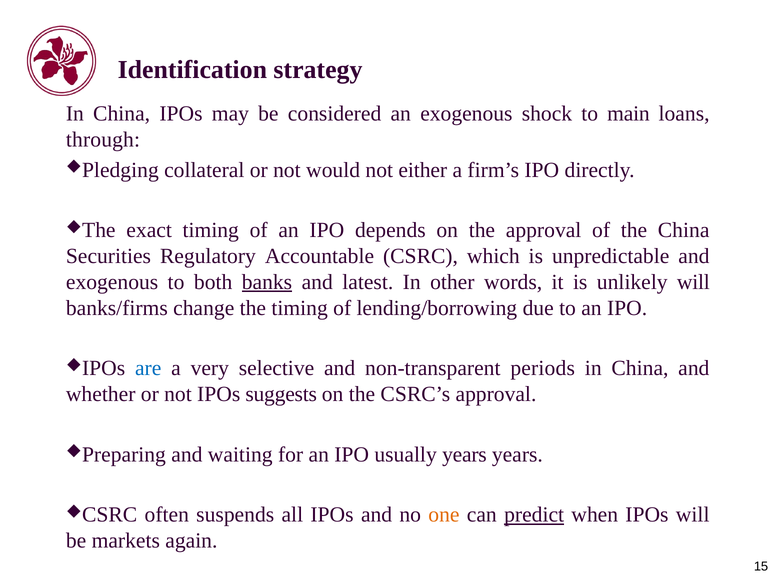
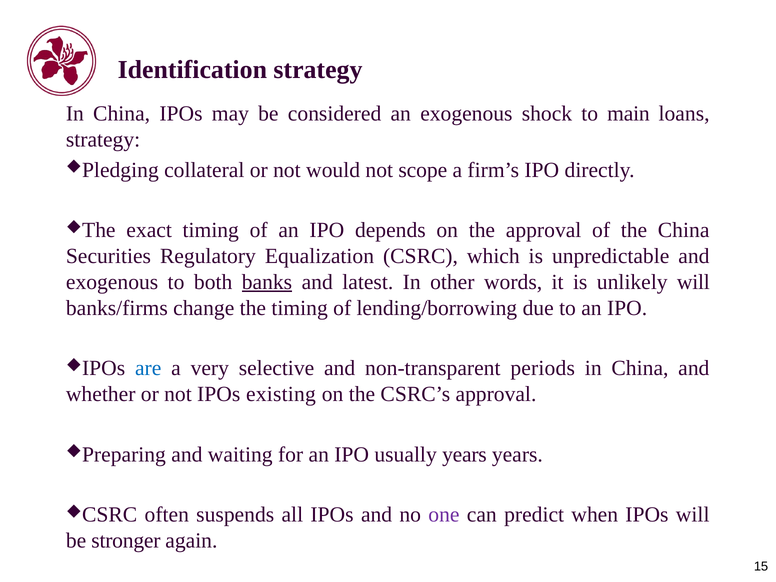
through: through -> strategy (103, 140)
either: either -> scope (423, 170)
Accountable: Accountable -> Equalization (319, 256)
suggests: suggests -> existing (281, 394)
one colour: orange -> purple (444, 515)
predict underline: present -> none (534, 515)
markets: markets -> stronger (126, 541)
